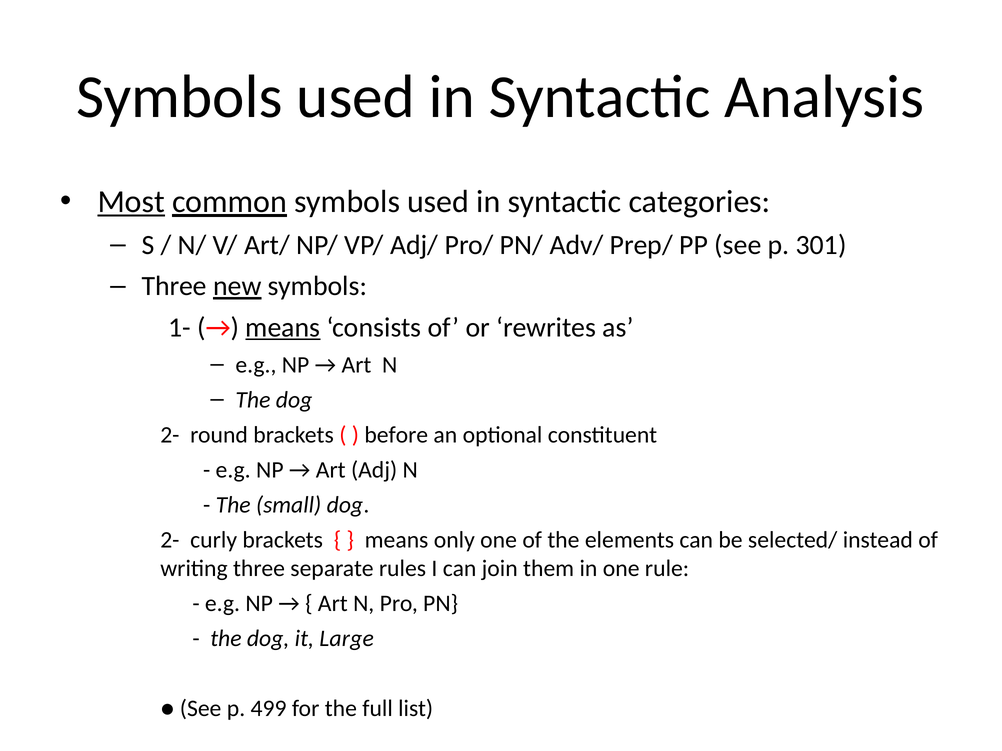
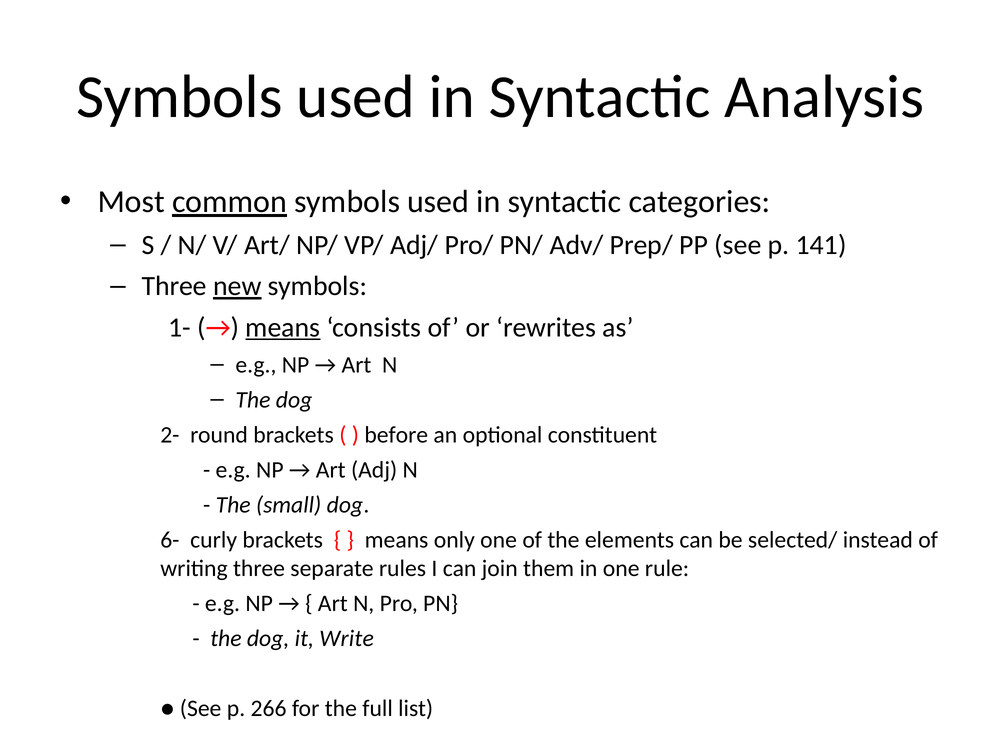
Most underline: present -> none (131, 202)
301: 301 -> 141 (821, 245)
2-: 2- -> 6- (170, 540)
Large: Large -> Write (347, 639)
499: 499 -> 266 (269, 709)
